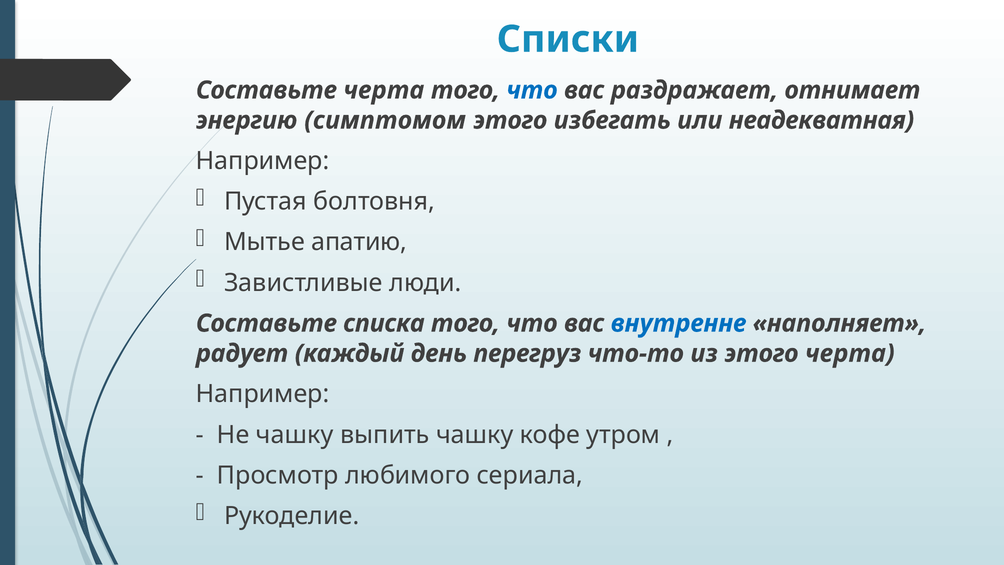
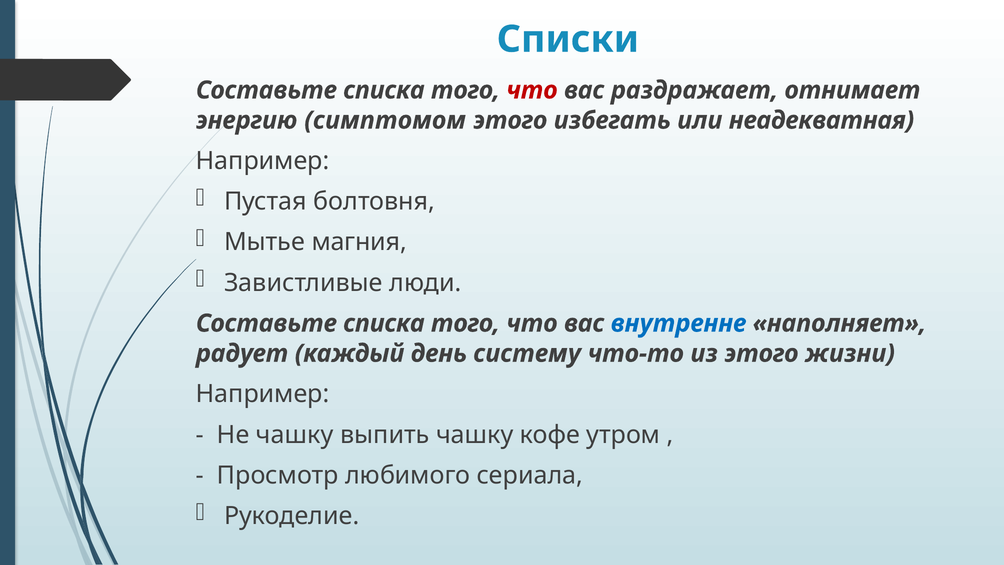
черта: черта -> списка (384, 90)
что colour: blue -> red (532, 90)
апатию: апатию -> магния (359, 242)
перегруз: перегруз -> систему (527, 353)
этого черта: черта -> жизни (850, 353)
